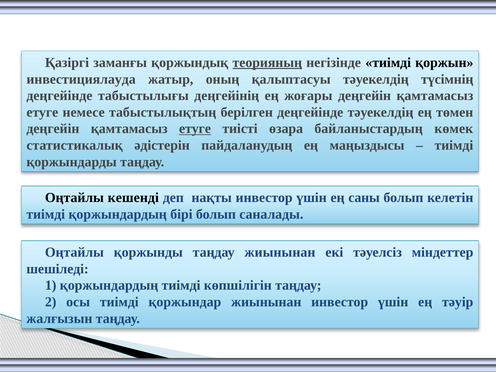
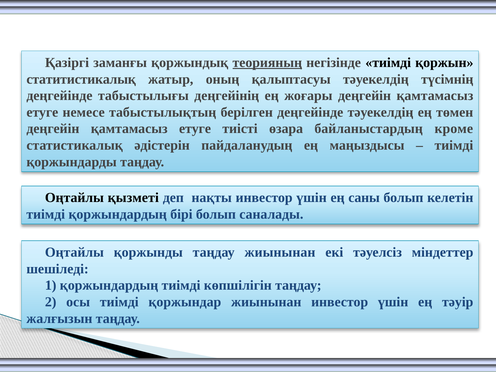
инвестициялауда: инвестициялауда -> статитистикалық (81, 79)
етуге underline: present -> none (195, 129)
көмек: көмек -> кроме (454, 129)
кешенді: кешенді -> қызметі (133, 198)
